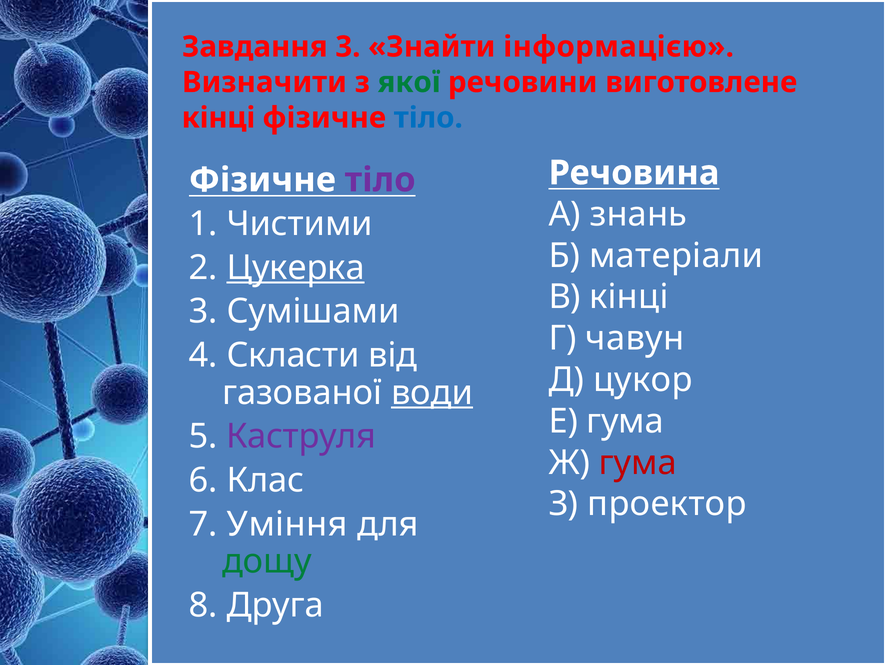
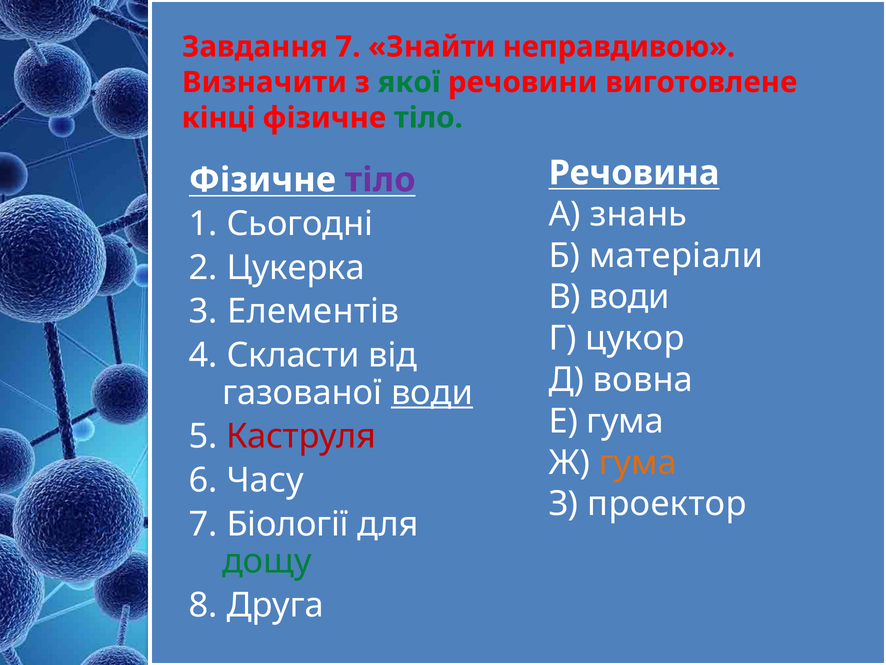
Завдання 3: 3 -> 7 (348, 47)
інформацією: інформацією -> неправдивою (619, 47)
тіло colour: blue -> green (428, 118)
Чистими: Чистими -> Сьогодні (300, 224)
Цукерка underline: present -> none (296, 268)
В кінці: кінці -> води (629, 297)
Сумішами: Сумішами -> Елементів (313, 311)
чавун: чавун -> цукор (635, 338)
цукор: цукор -> вовна (643, 380)
Каструля colour: purple -> red (301, 436)
гума colour: red -> orange (638, 462)
Клас: Клас -> Часу (265, 480)
Уміння: Уміння -> Біології (288, 524)
